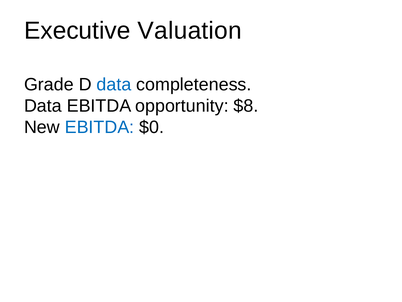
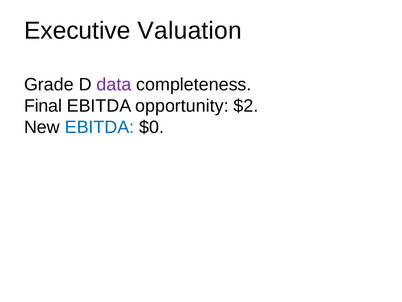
data colour: blue -> purple (114, 84)
Data: Data -> Final (43, 106)
$8: $8 -> $2 (246, 106)
